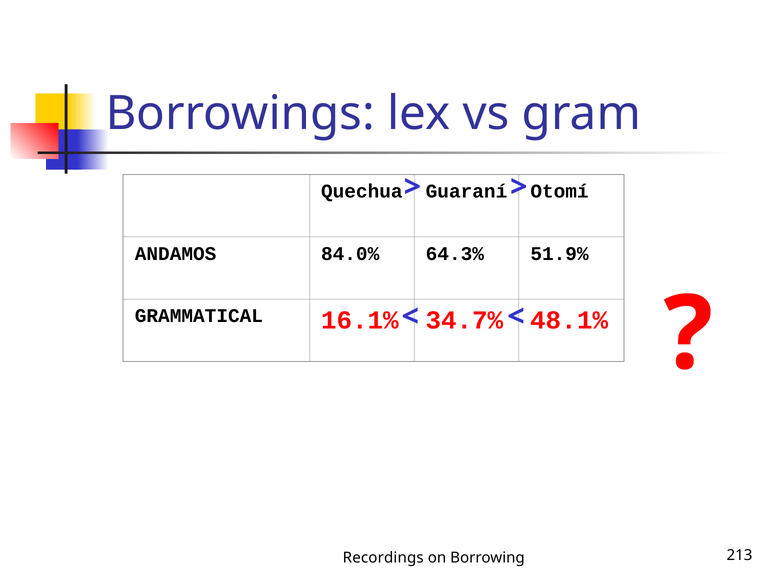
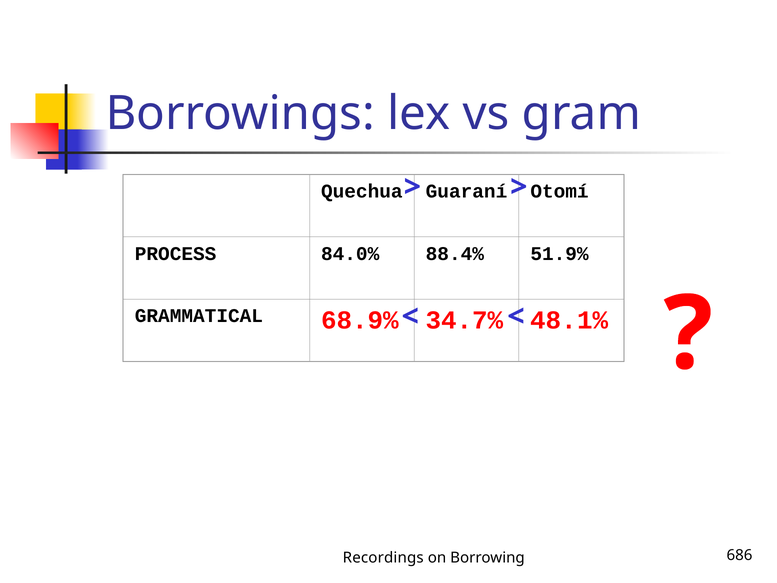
ANDAMOS: ANDAMOS -> PROCESS (176, 254)
64.3%: 64.3% -> 88.4% (455, 254)
16.1%: 16.1% -> 68.9% (360, 320)
213: 213 -> 686 (740, 555)
